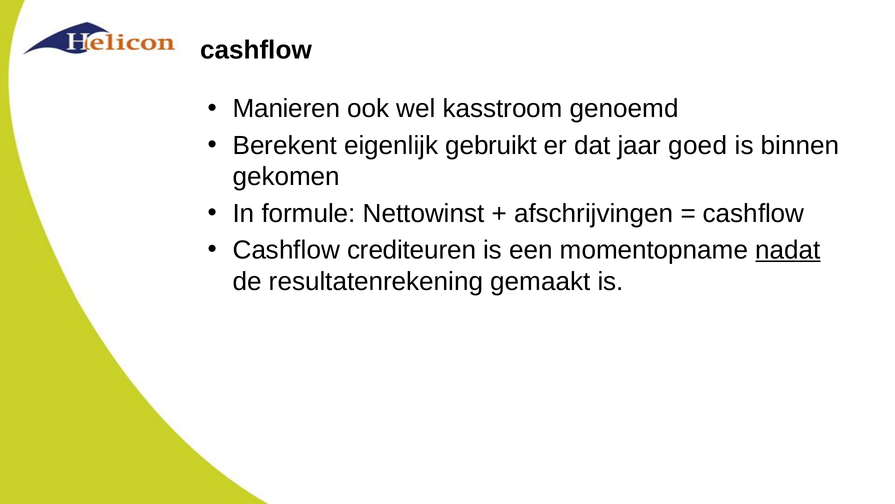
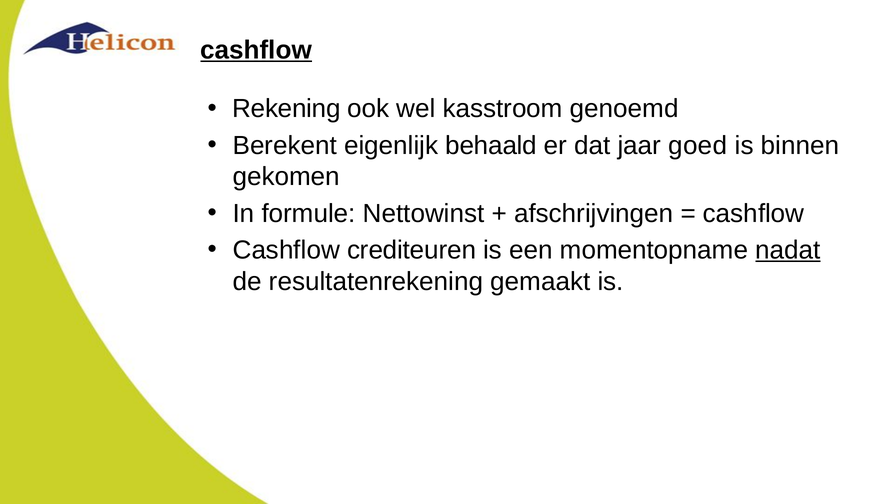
cashflow underline: none -> present (256, 50)
Manieren: Manieren -> Rekening (286, 109)
gebruikt: gebruikt -> behaald (491, 145)
